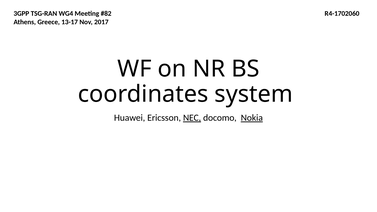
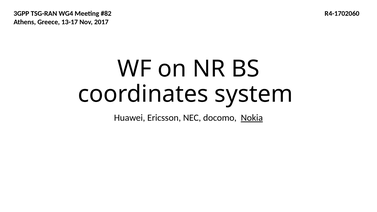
NEC underline: present -> none (192, 118)
